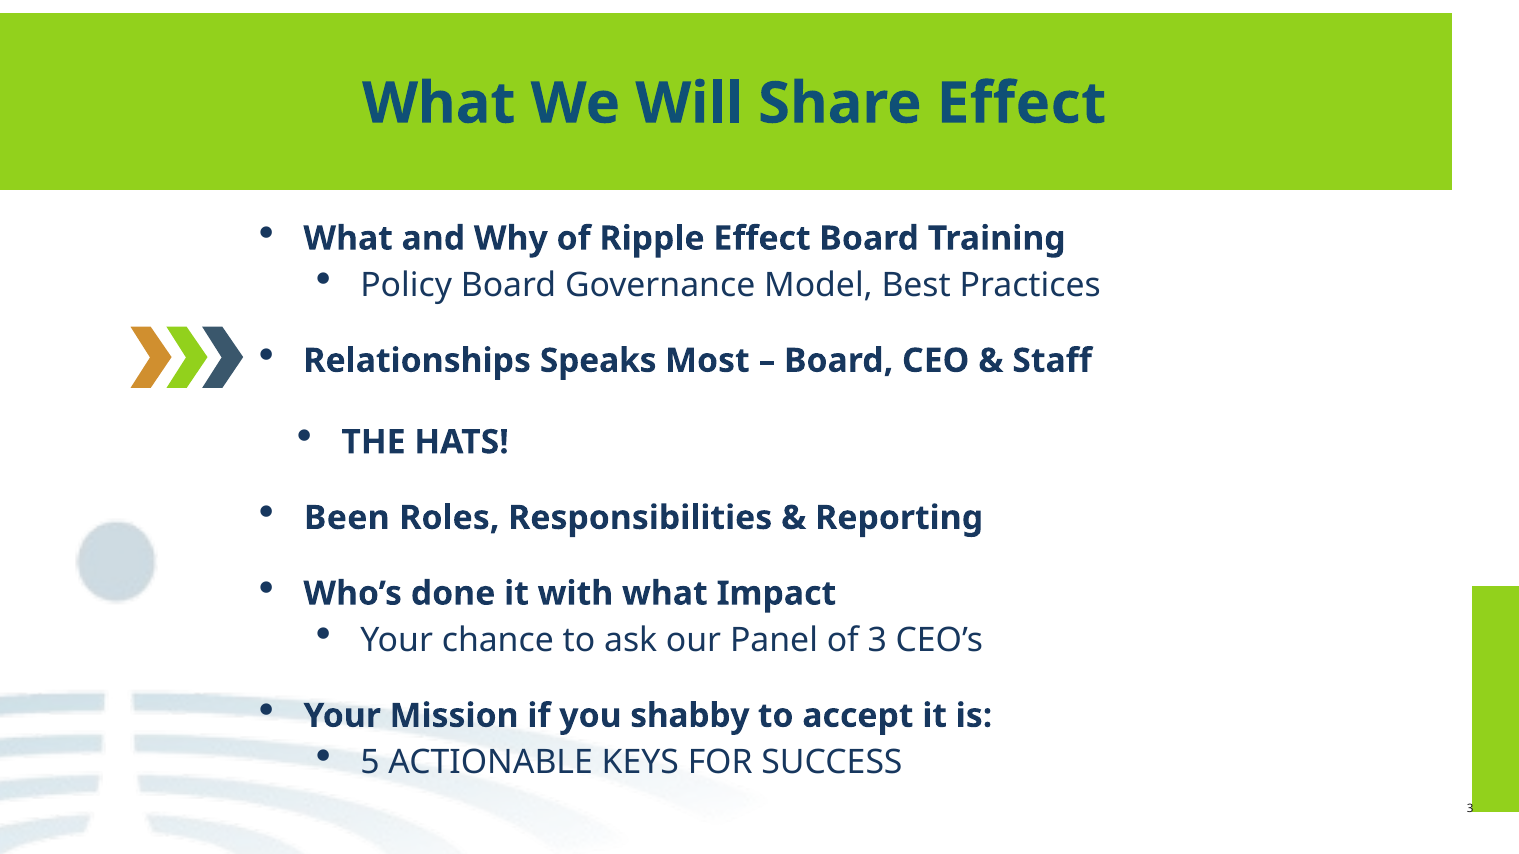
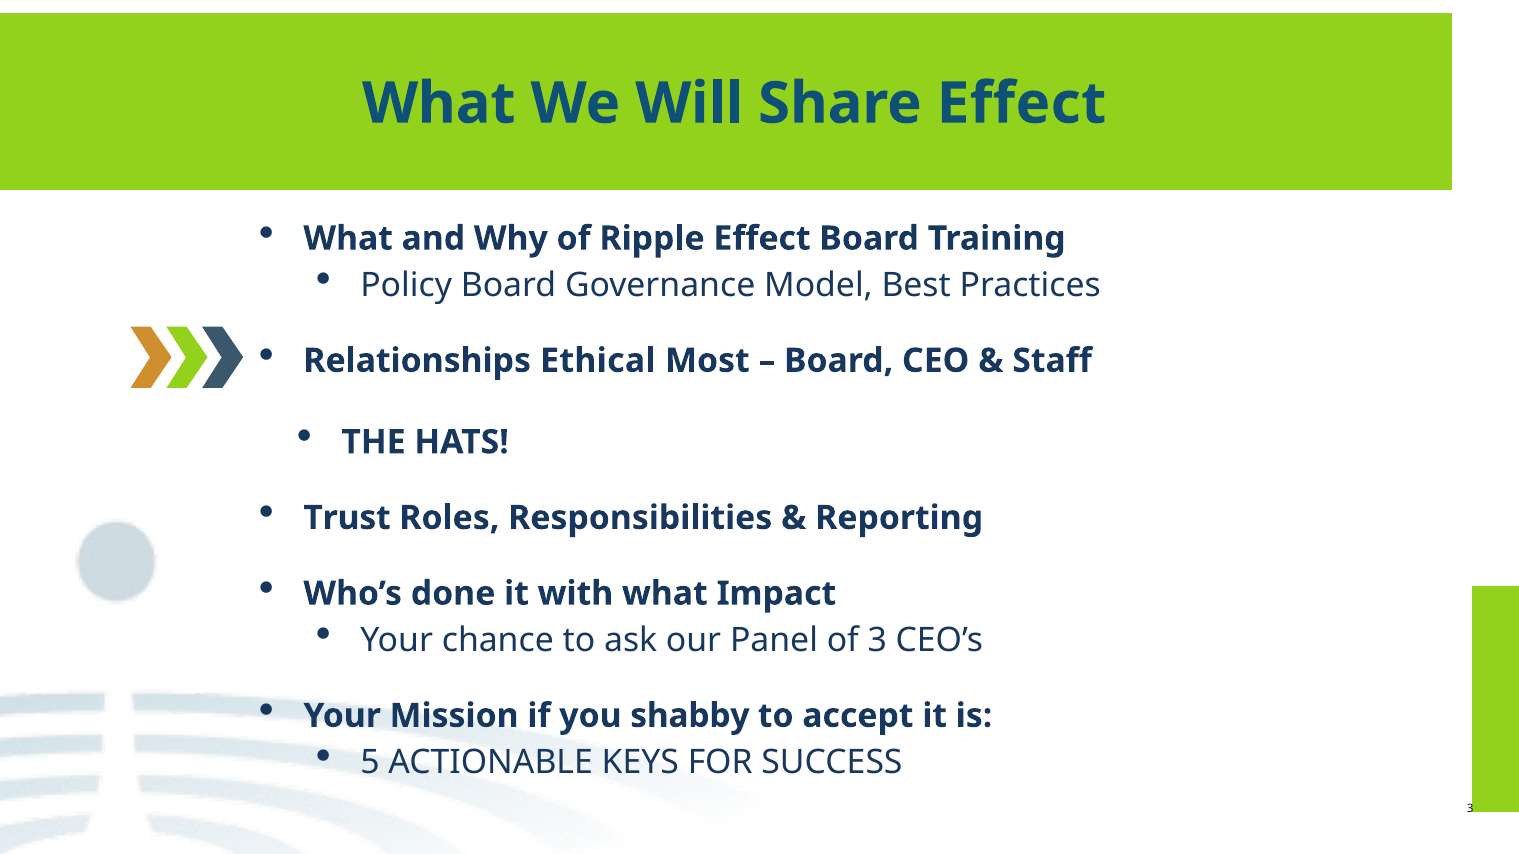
Speaks: Speaks -> Ethical (598, 361)
Been: Been -> Trust (347, 518)
